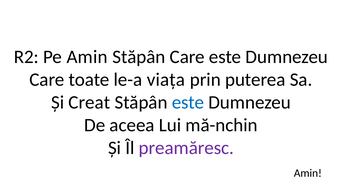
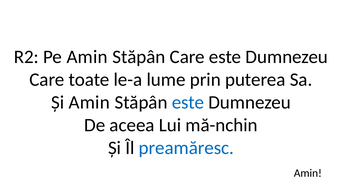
viața: viața -> lume (166, 80)
Și Creat: Creat -> Amin (89, 103)
preamăresc colour: purple -> blue (186, 148)
